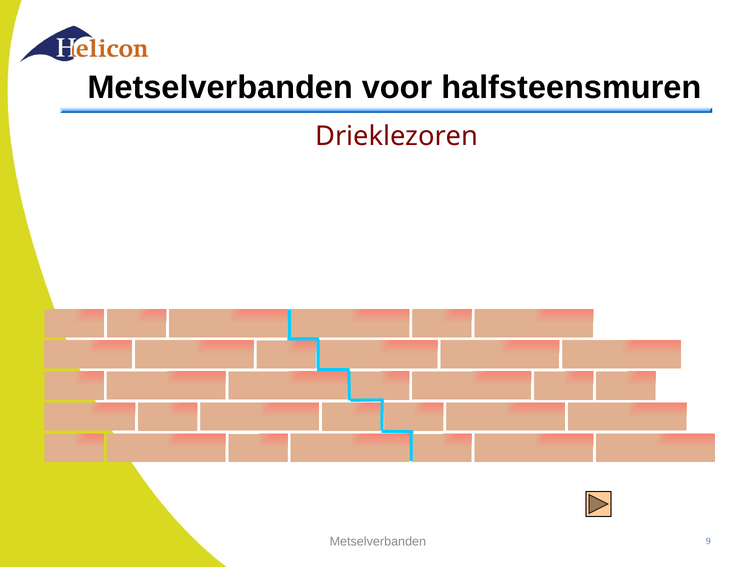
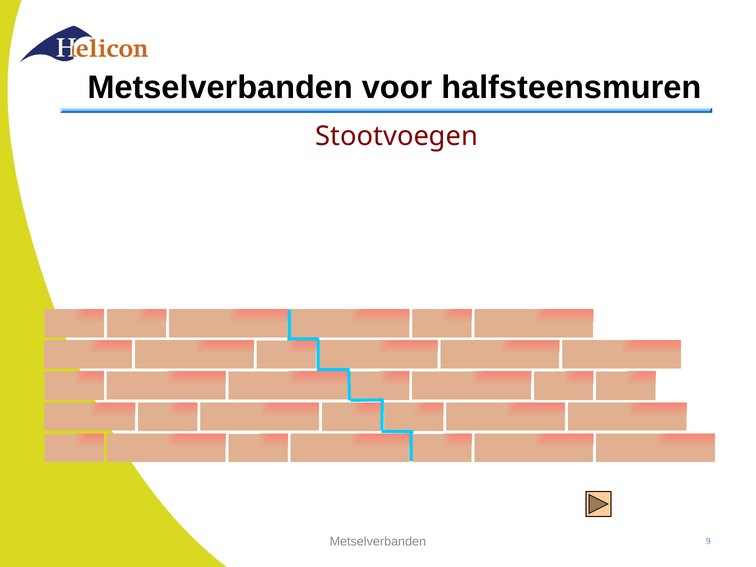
Drieklezoren: Drieklezoren -> Stootvoegen (397, 136)
